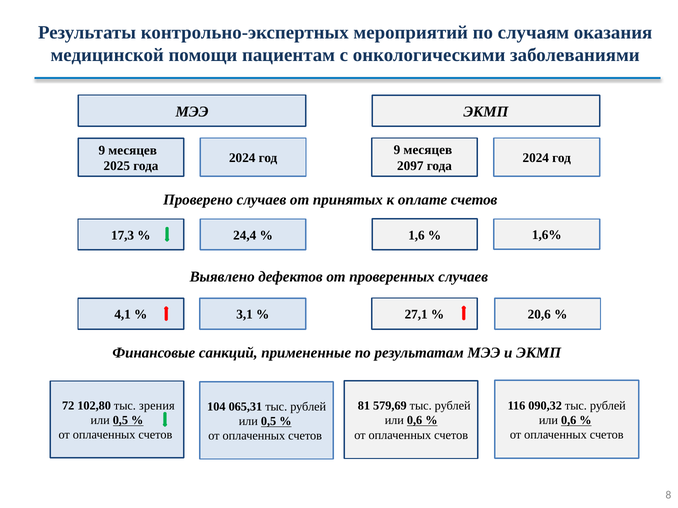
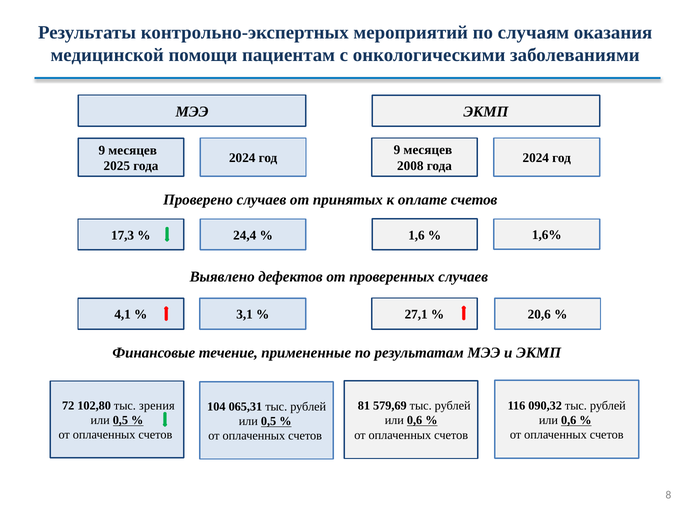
2097: 2097 -> 2008 (410, 166)
санкций: санкций -> течение (228, 353)
